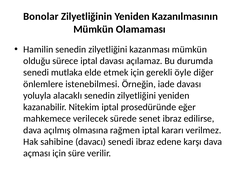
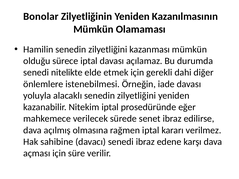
mutlaka: mutlaka -> nitelikte (67, 73)
öyle: öyle -> dahi (183, 73)
